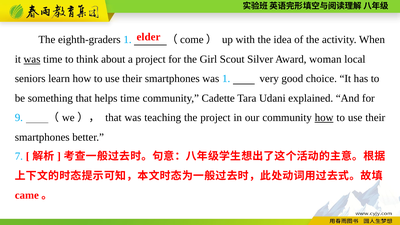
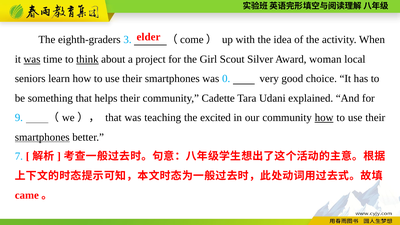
eighth-graders 1: 1 -> 3 (127, 40)
think underline: none -> present (87, 59)
was 1: 1 -> 0 (226, 79)
helps time: time -> their (130, 98)
the project: project -> excited (215, 118)
smartphones underline: none -> present (42, 137)
